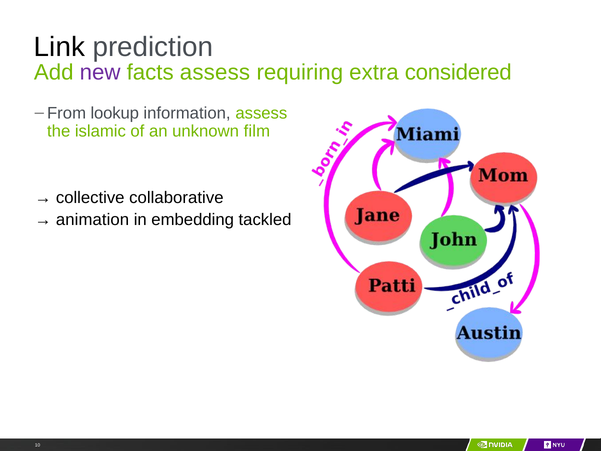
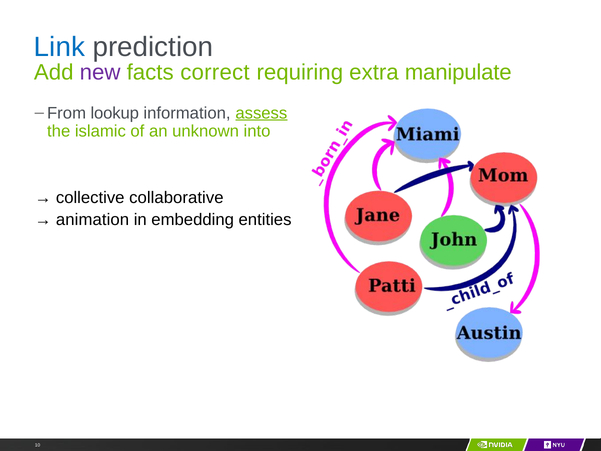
Link colour: black -> blue (59, 47)
facts assess: assess -> correct (215, 72)
considered: considered -> manipulate (458, 72)
assess underline: none -> present (261, 113)
film: film -> into (257, 131)
tackled: tackled -> entities (265, 220)
